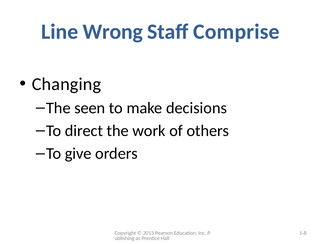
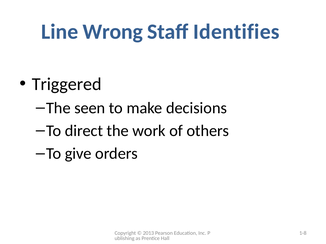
Comprise: Comprise -> Identifies (236, 32)
Changing: Changing -> Triggered (67, 84)
